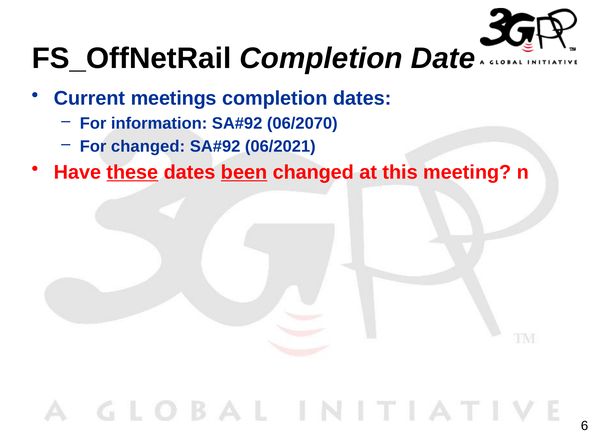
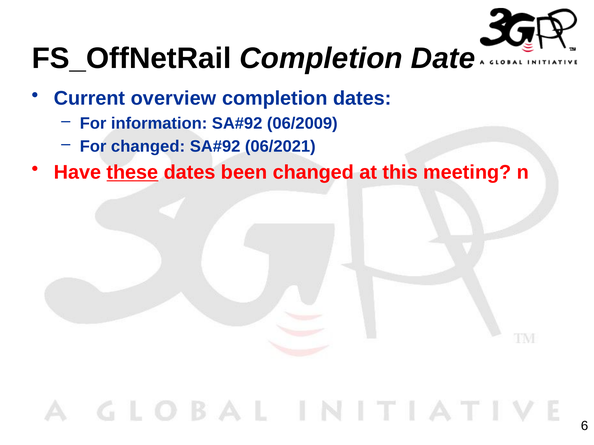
meetings: meetings -> overview (174, 99)
06/2070: 06/2070 -> 06/2009 (302, 123)
been underline: present -> none (244, 172)
